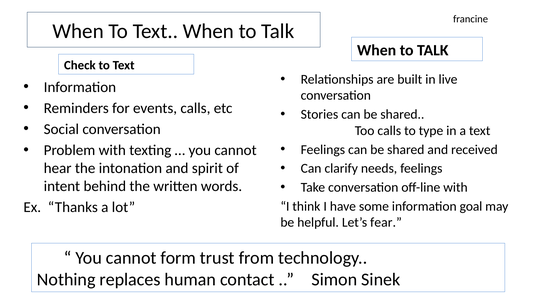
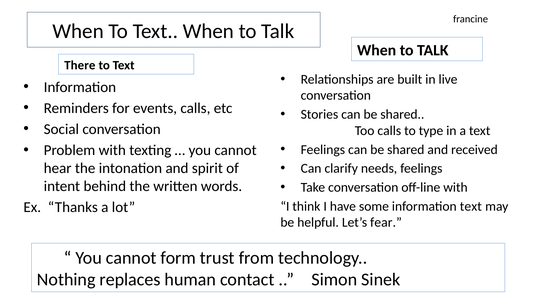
Check: Check -> There (80, 65)
information goal: goal -> text (471, 207)
